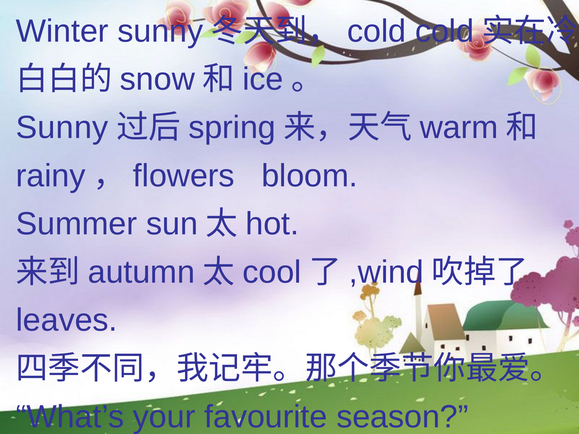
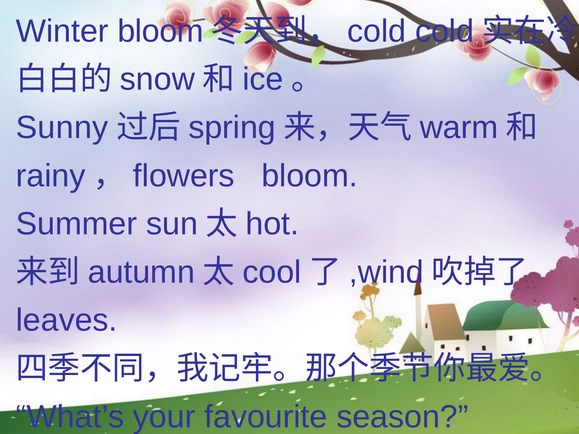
Winter sunny: sunny -> bloom (161, 31)
